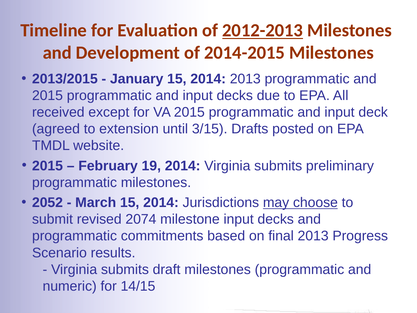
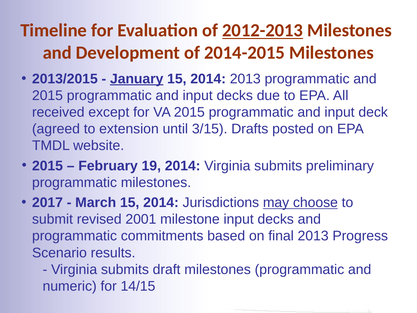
January underline: none -> present (137, 79)
2052: 2052 -> 2017 (47, 203)
2074: 2074 -> 2001 (141, 219)
